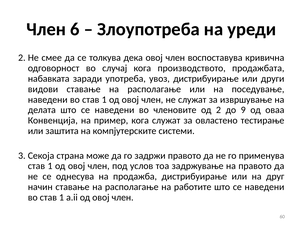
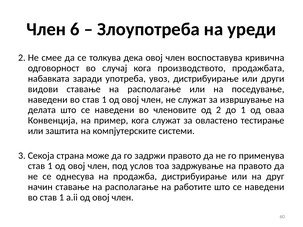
до 9: 9 -> 1 (243, 110)
